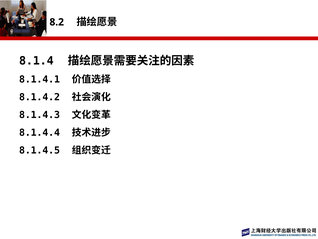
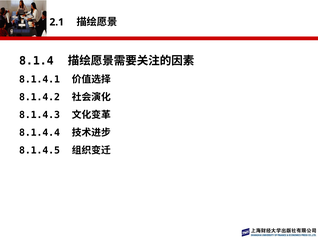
8.2: 8.2 -> 2.1 (57, 22)
